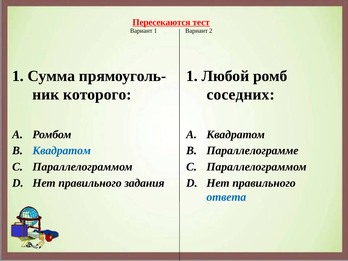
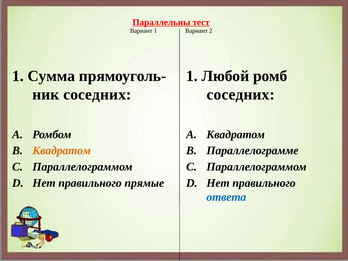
Пересекаются: Пересекаются -> Параллельны (161, 22)
которого: которого -> соседних (97, 94)
Квадратом colour: blue -> orange (62, 151)
задания: задания -> прямые (144, 183)
